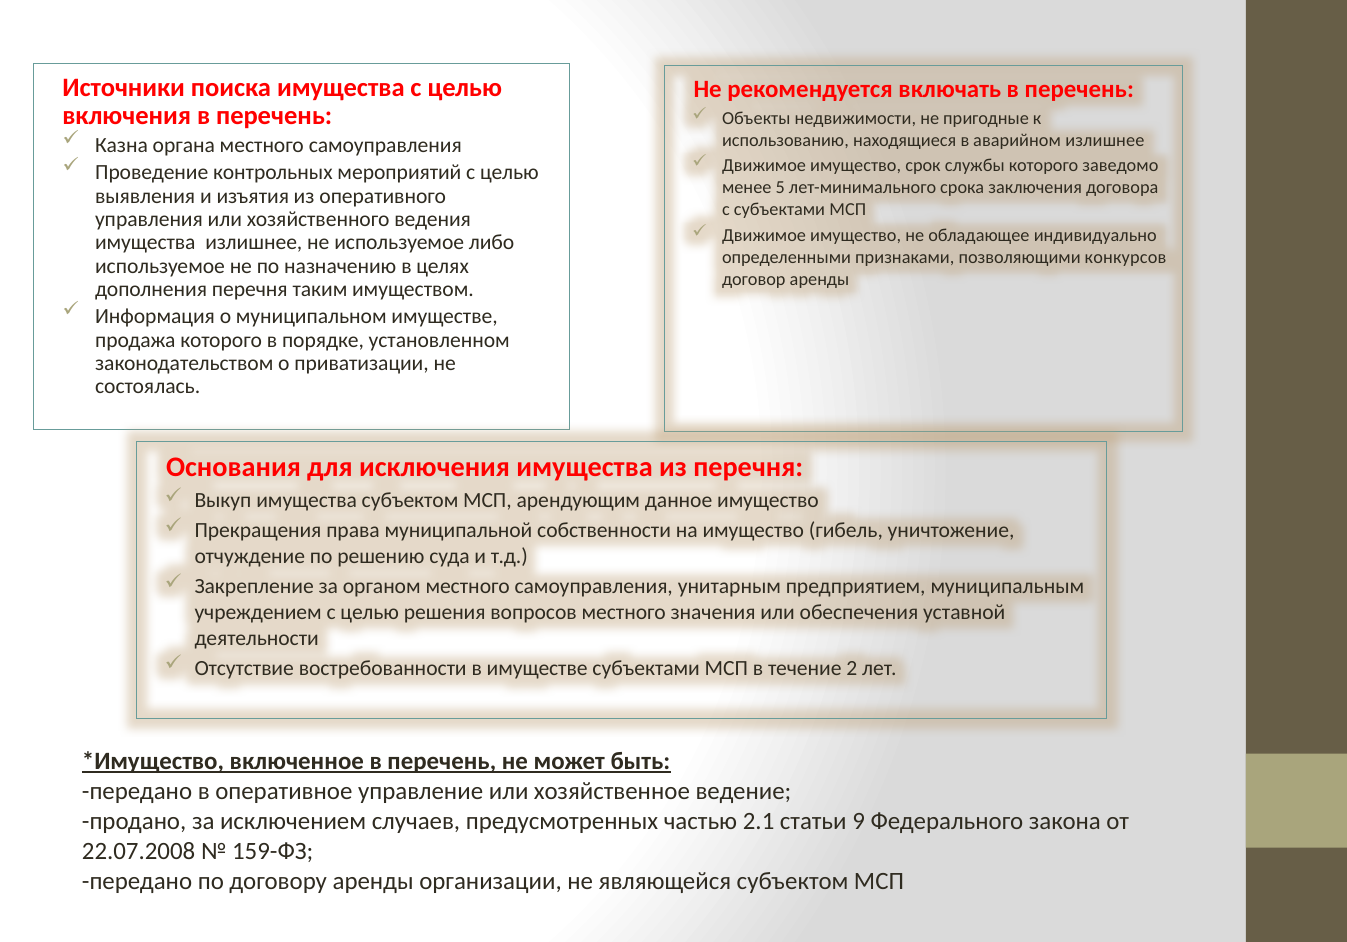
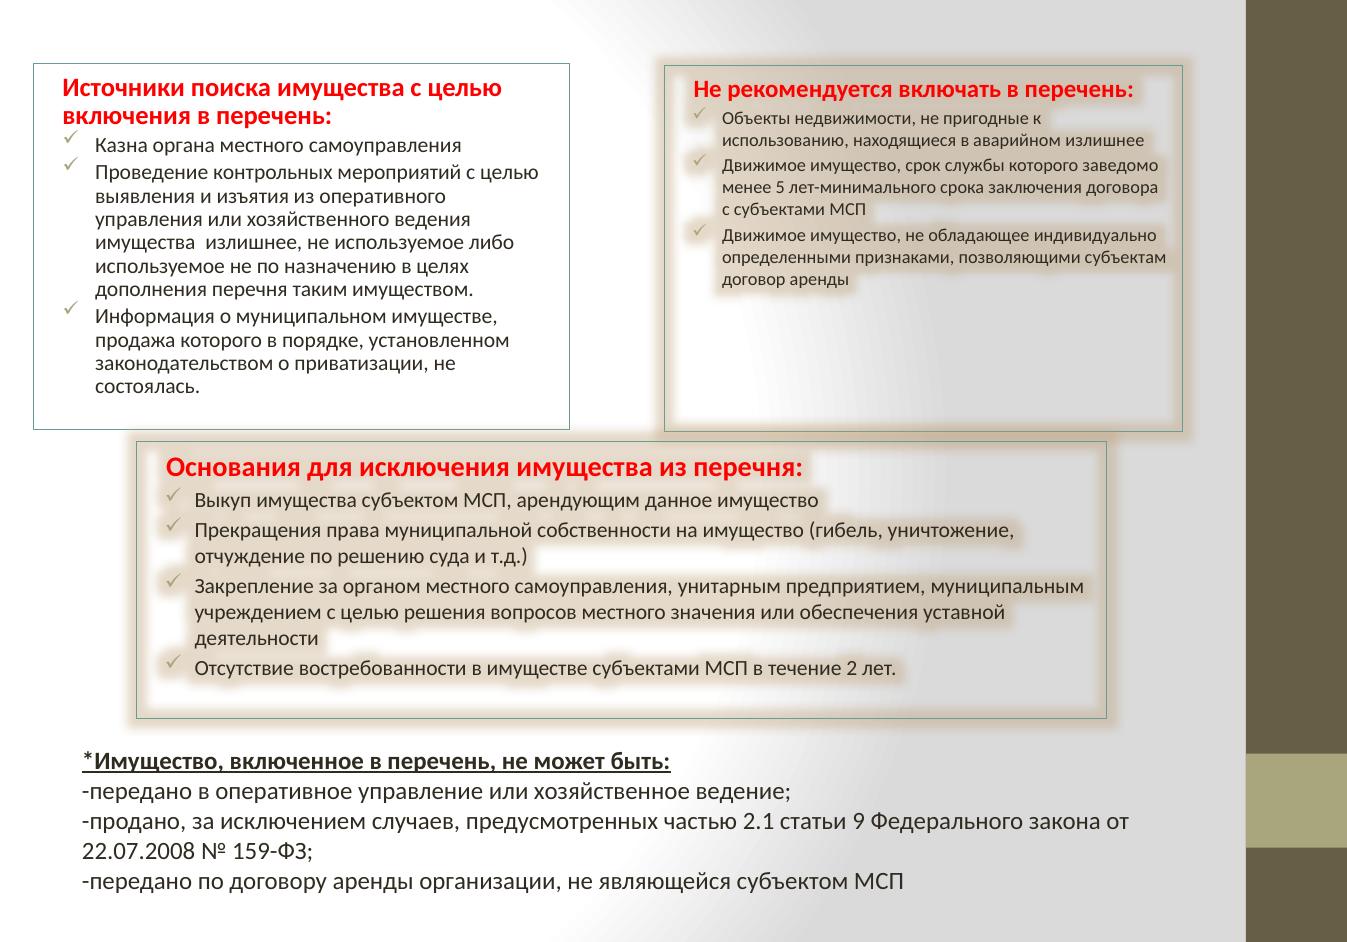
конкурсов: конкурсов -> субъектам (1126, 257)
